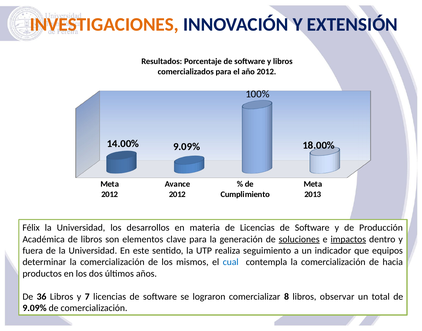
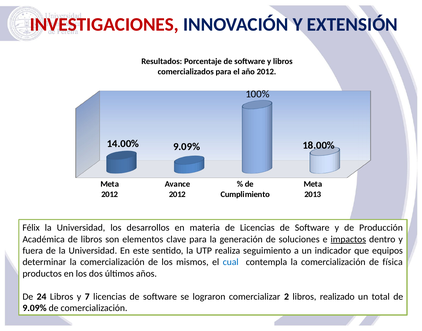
INVESTIGACIONES colour: orange -> red (104, 25)
soluciones underline: present -> none (299, 240)
hacia: hacia -> física (393, 263)
36: 36 -> 24 (42, 297)
8: 8 -> 2 (287, 297)
observar: observar -> realizado (337, 297)
